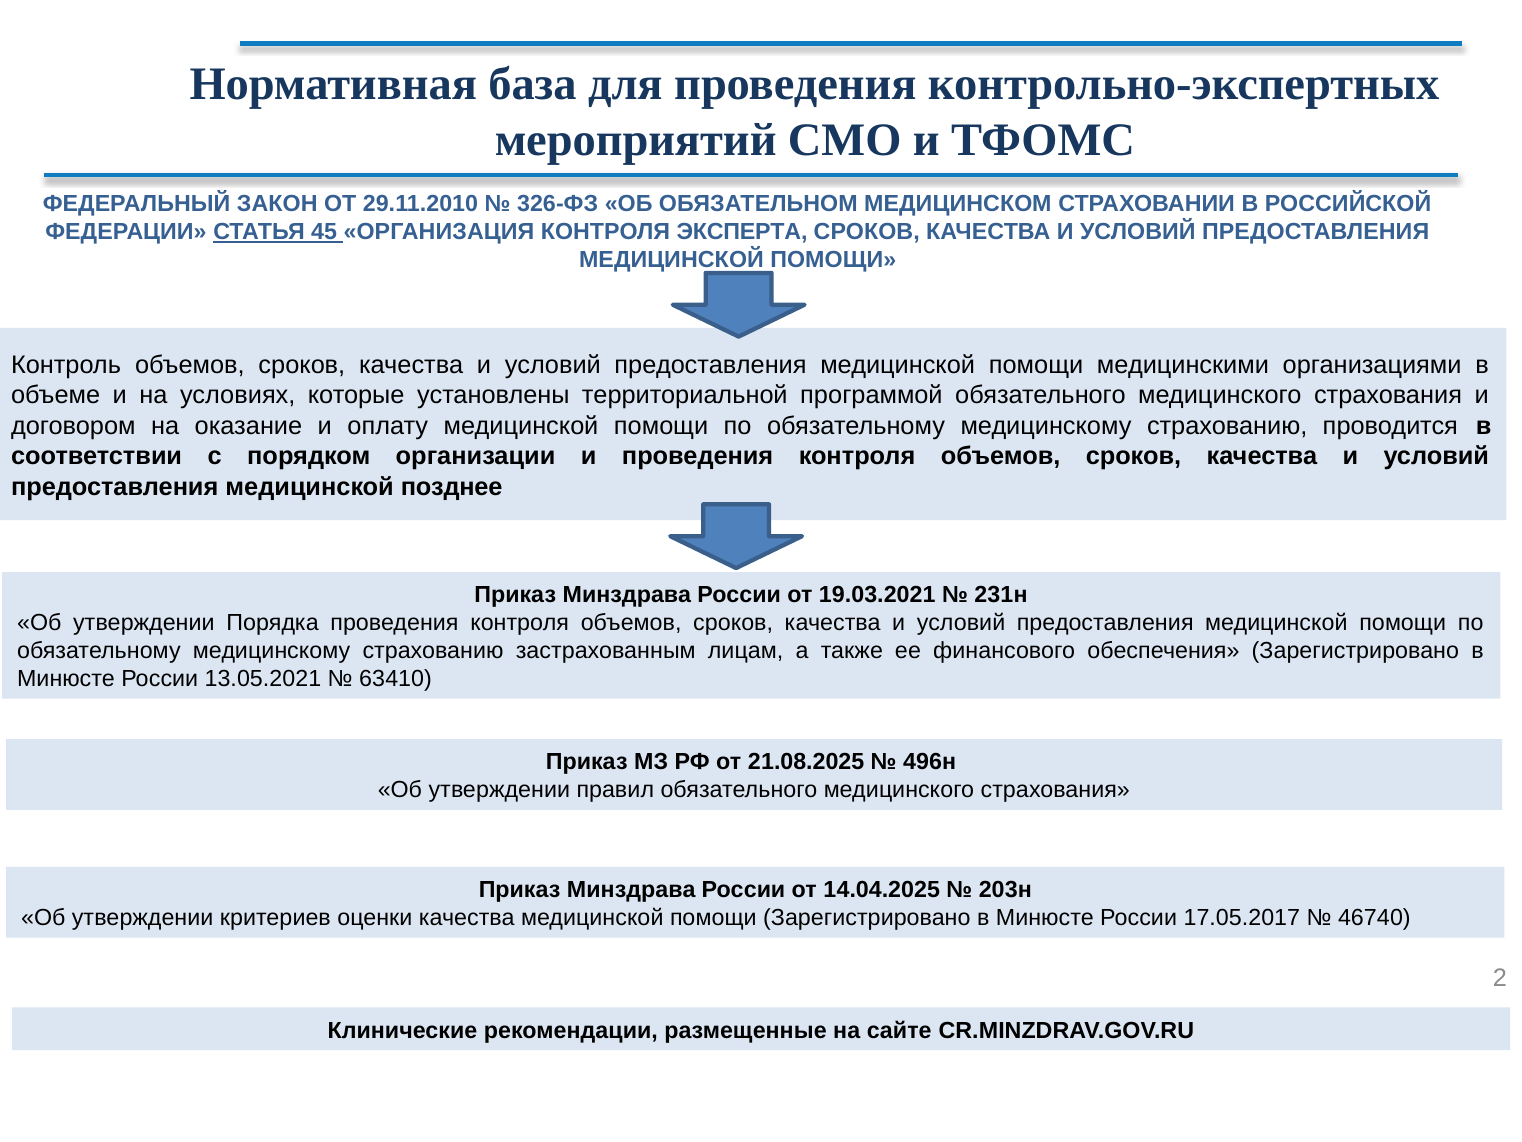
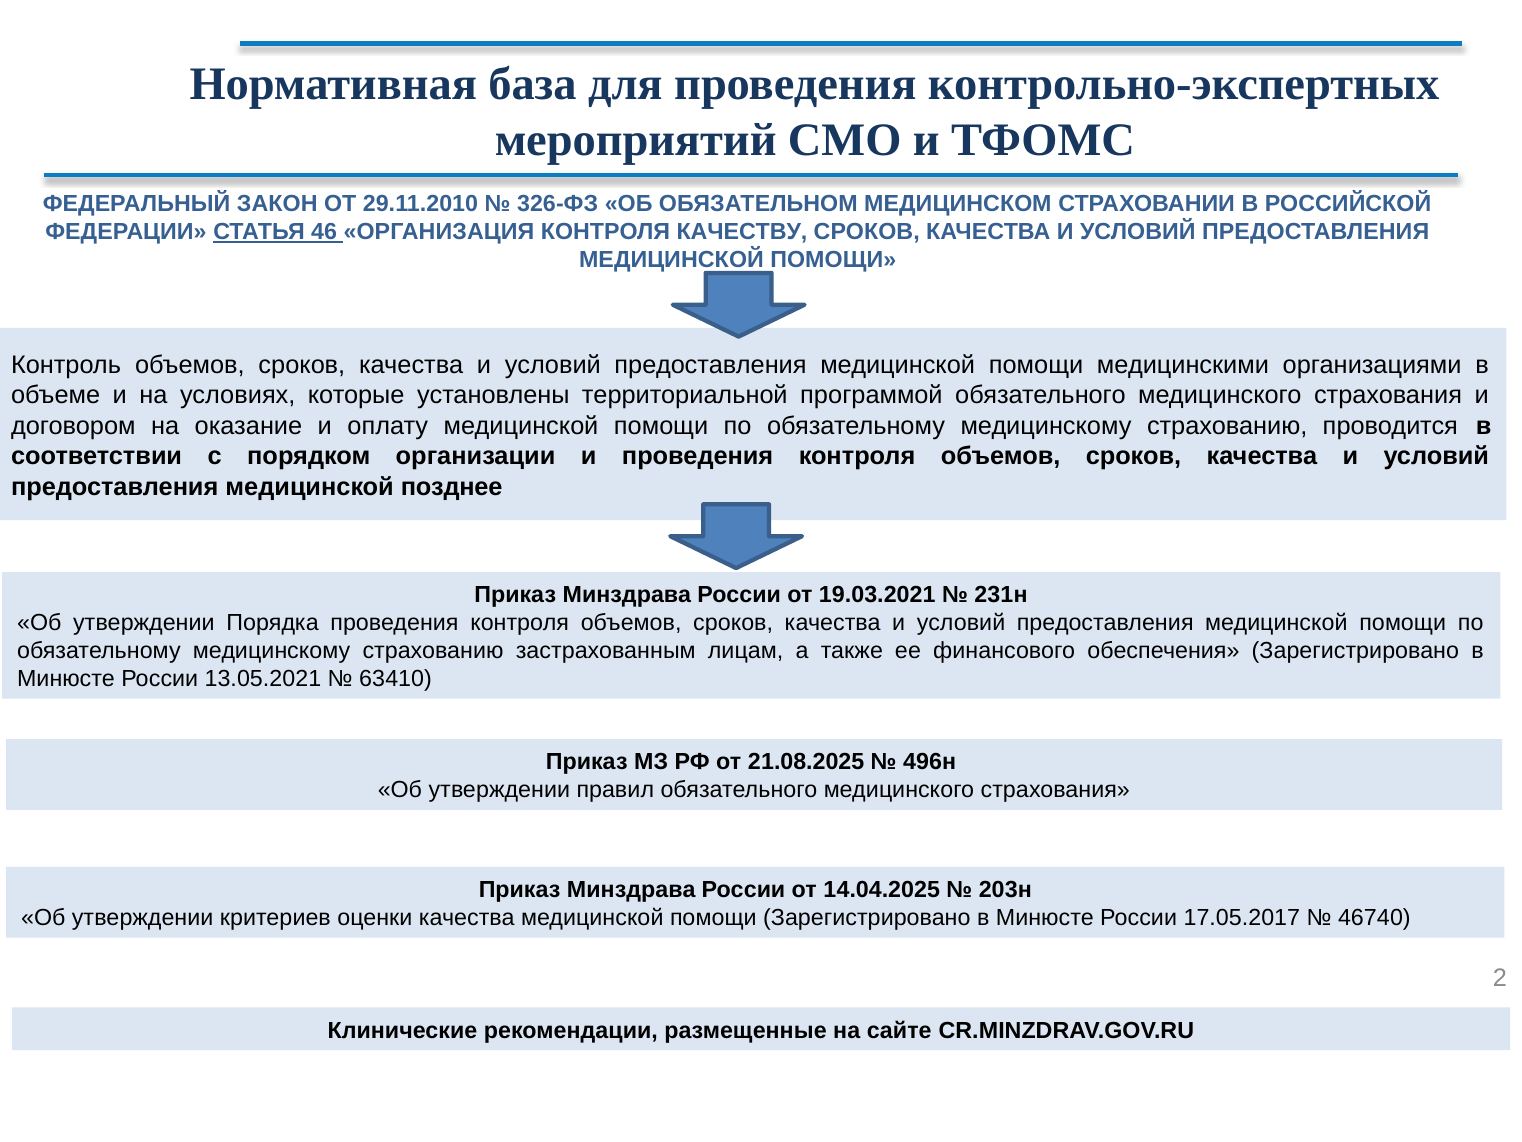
45: 45 -> 46 (324, 232)
ЭКСПЕРТА: ЭКСПЕРТА -> КАЧЕСТВУ (742, 232)
